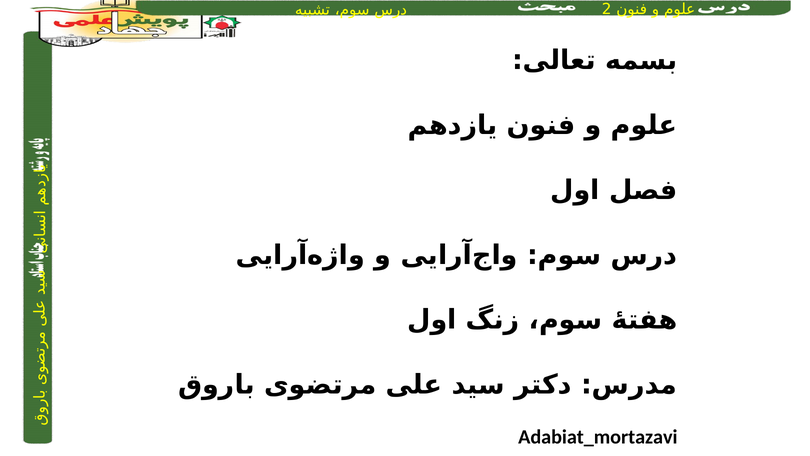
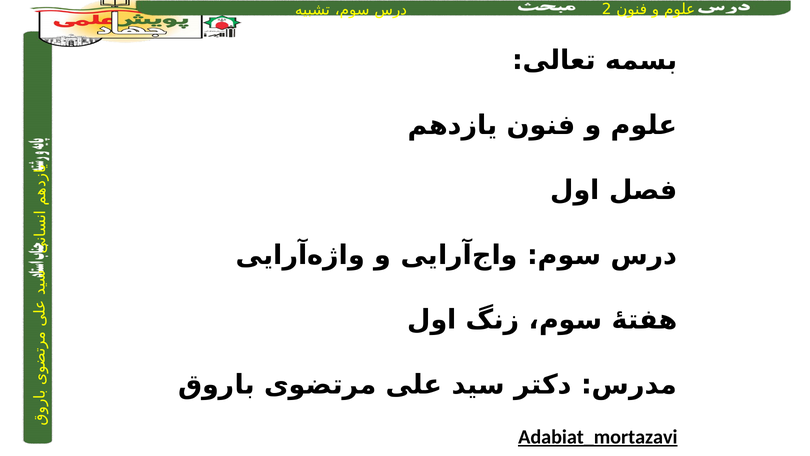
Adabiat_mortazavi underline: none -> present (598, 437)
